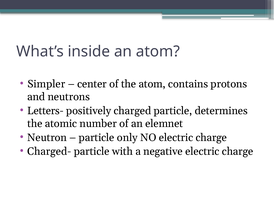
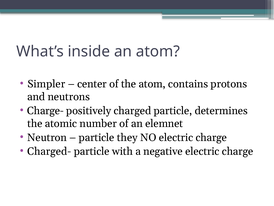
Letters-: Letters- -> Charge- (46, 110)
only: only -> they (127, 137)
